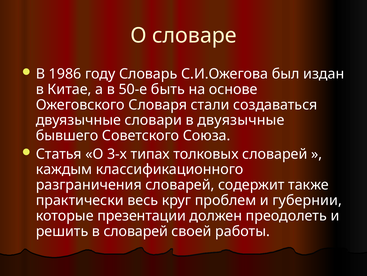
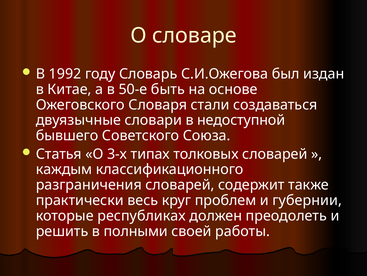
1986: 1986 -> 1992 (65, 74)
в двуязычные: двуязычные -> недоступной (241, 120)
презентации: презентации -> республиках (142, 215)
в словарей: словарей -> полными (136, 231)
